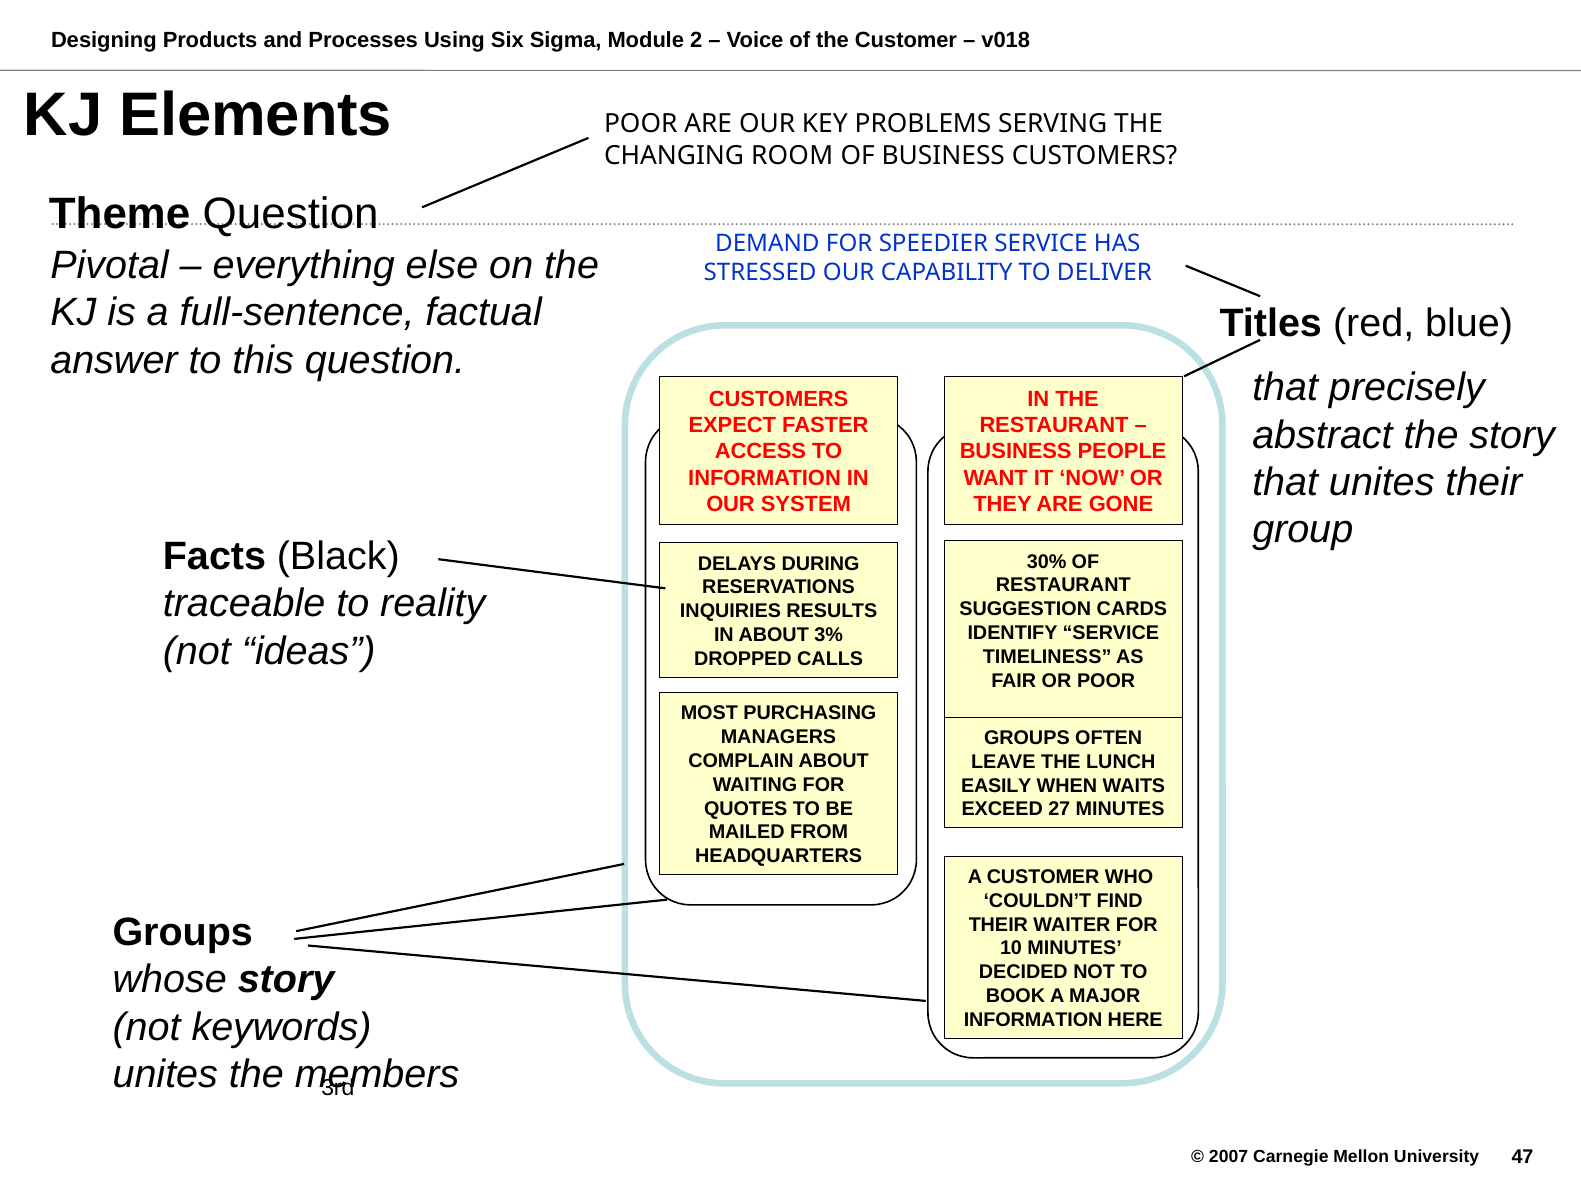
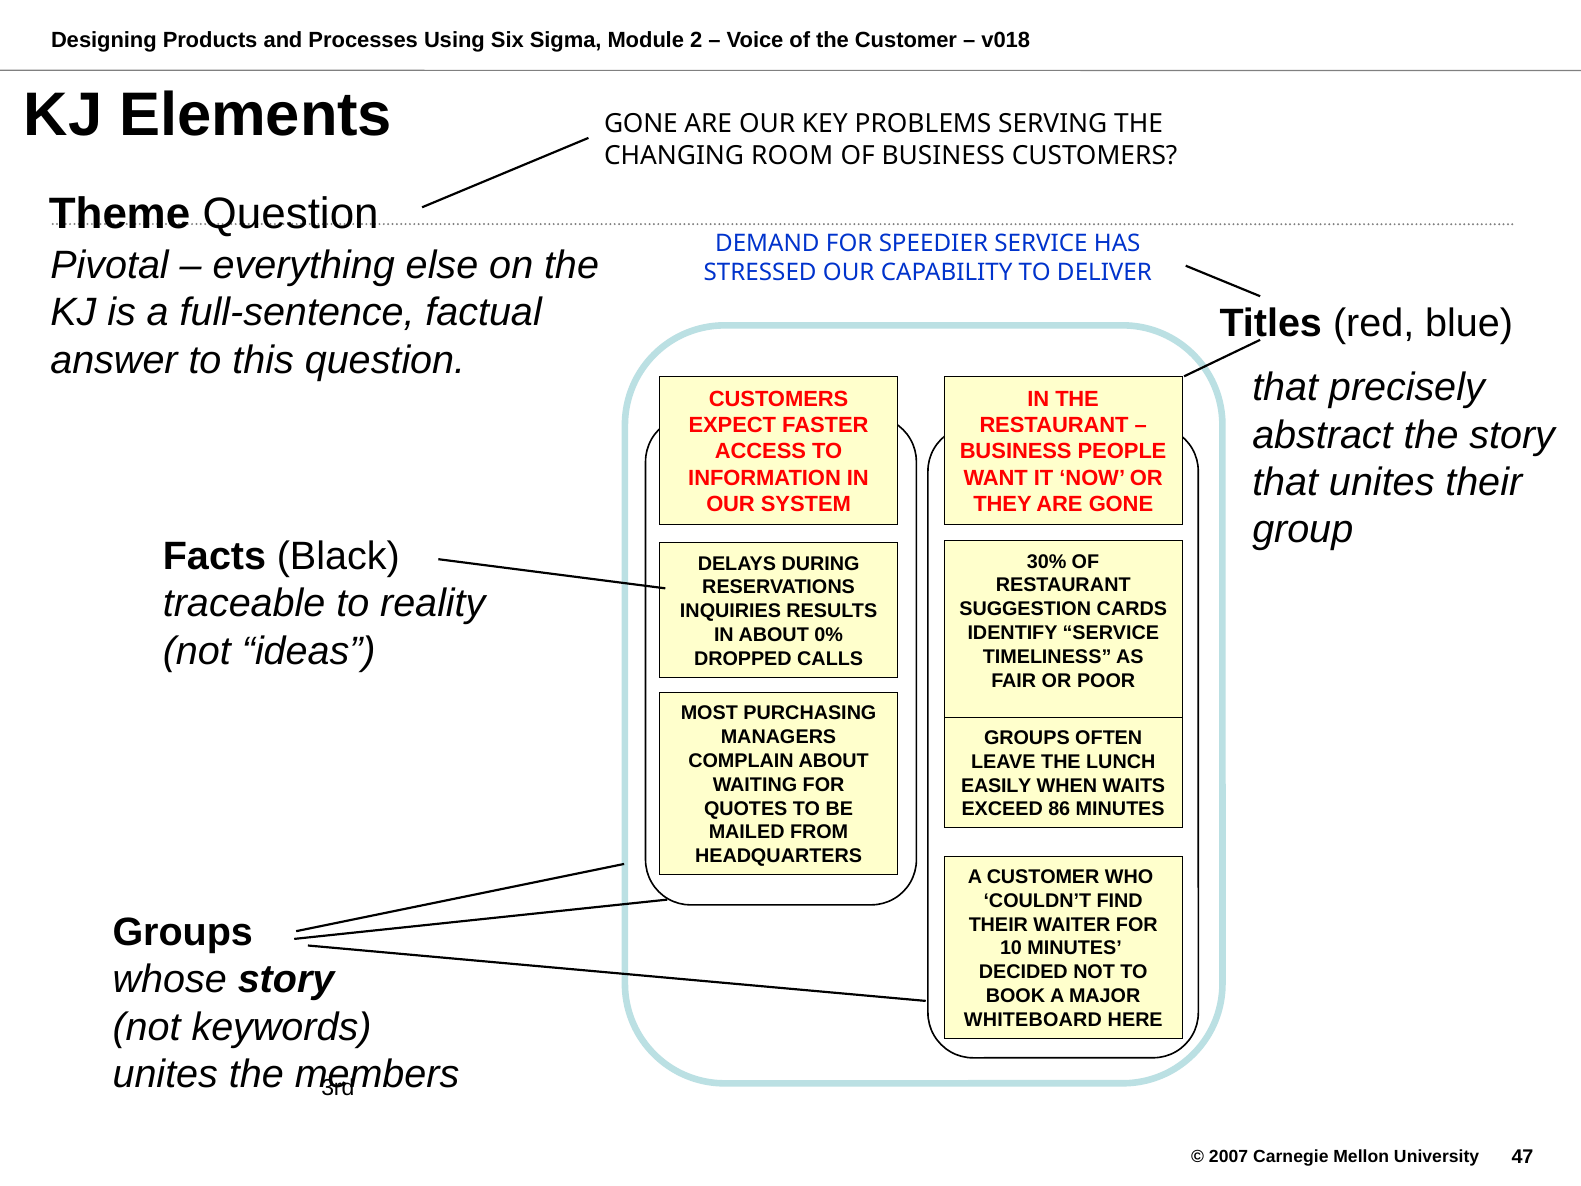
Elements POOR: POOR -> GONE (641, 124)
3%: 3% -> 0% (829, 635)
27: 27 -> 86 (1059, 809)
INFORMATION: INFORMATION -> WHITEBOARD (1033, 1019)
